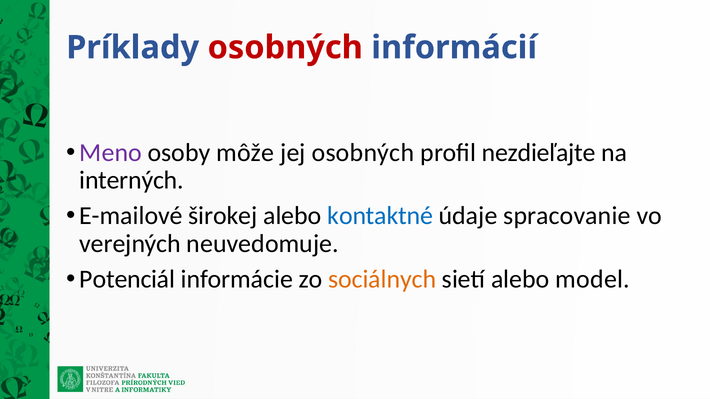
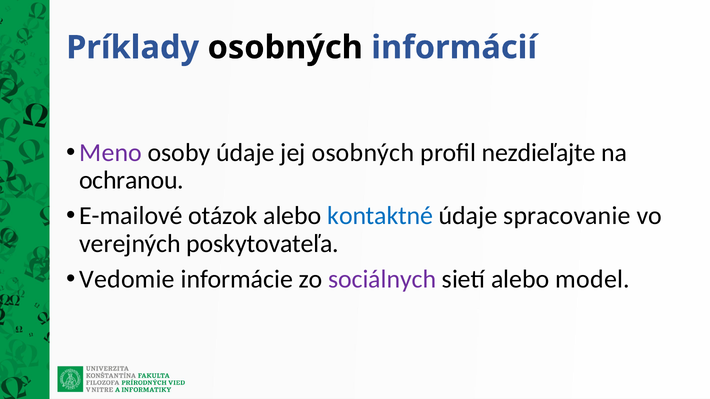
osobných colour: red -> black (285, 48)
osoby môže: môže -> údaje (245, 153)
interných: interných -> ochranou (132, 181)
širokej: širokej -> otázok (223, 216)
neuvedomuje: neuvedomuje -> poskytovateľa (263, 244)
Potenciál: Potenciál -> Vedomie (127, 279)
sociálnych colour: orange -> purple (382, 279)
